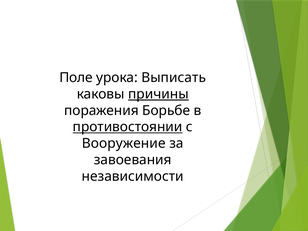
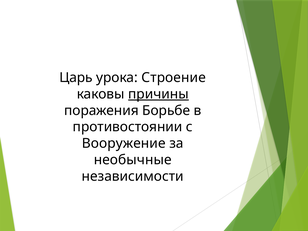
Поле: Поле -> Царь (76, 78)
Выписать: Выписать -> Строение (174, 78)
противостоянии underline: present -> none (128, 127)
завоевания: завоевания -> необычные (133, 160)
